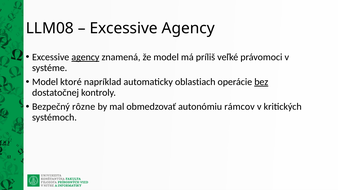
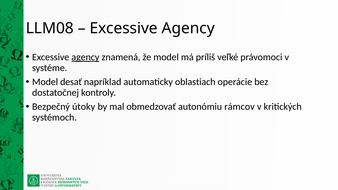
ktoré: ktoré -> desať (71, 82)
bez underline: present -> none (261, 82)
rôzne: rôzne -> útoky (84, 107)
